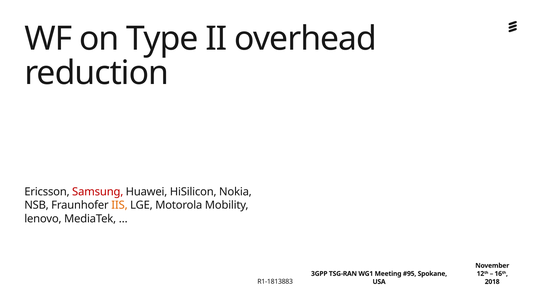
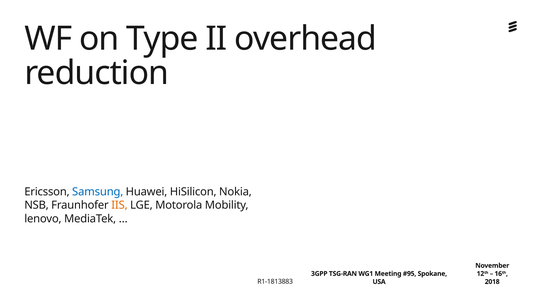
Samsung colour: red -> blue (98, 192)
